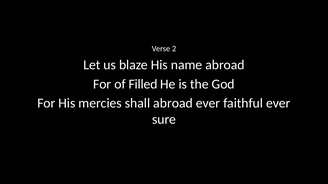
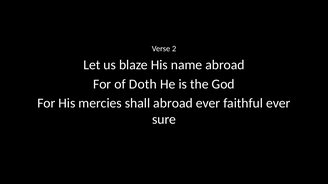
Filled: Filled -> Doth (143, 84)
